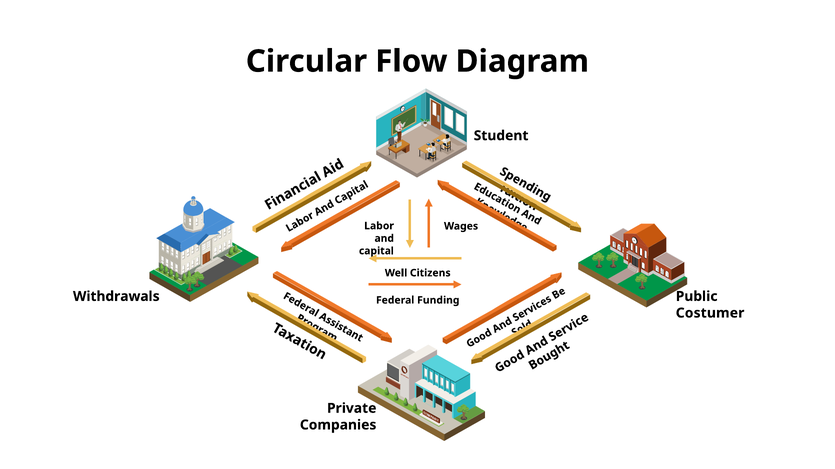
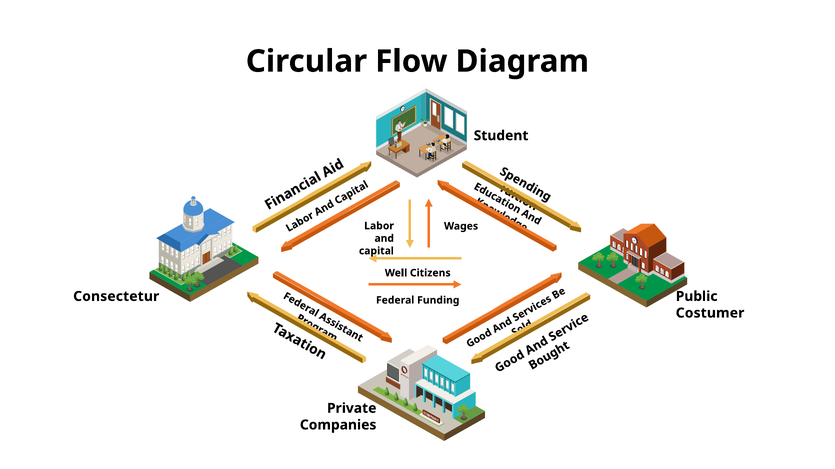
Withdrawals: Withdrawals -> Consectetur (116, 297)
